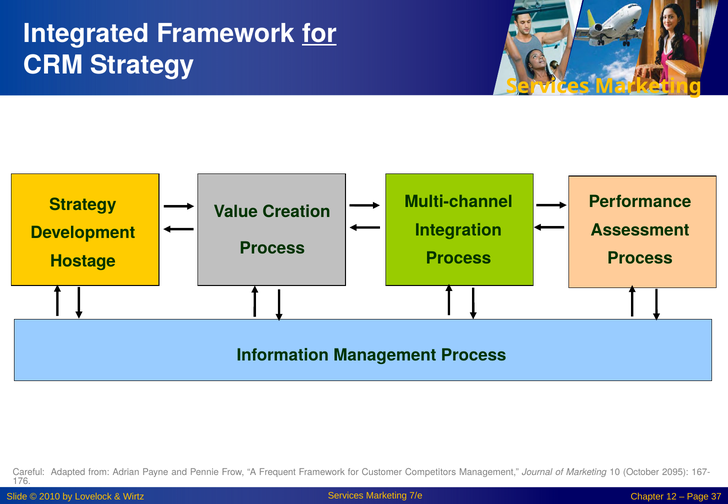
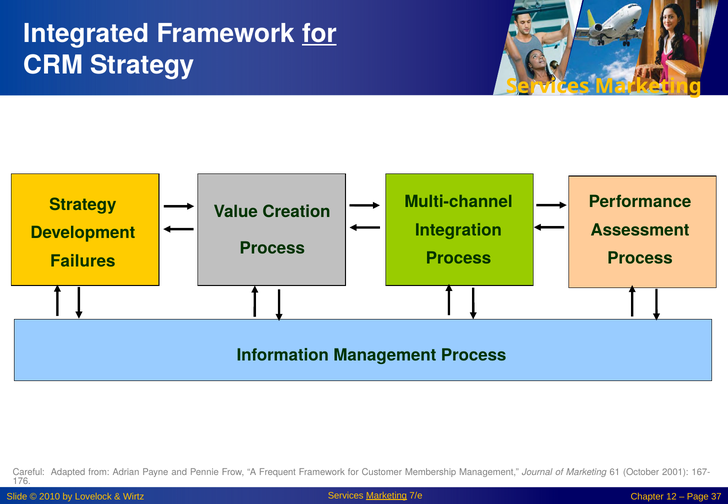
Hostage: Hostage -> Failures (83, 261)
Competitors: Competitors -> Membership (431, 472)
10: 10 -> 61 (615, 472)
2095: 2095 -> 2001 (675, 472)
Marketing underline: none -> present (387, 496)
